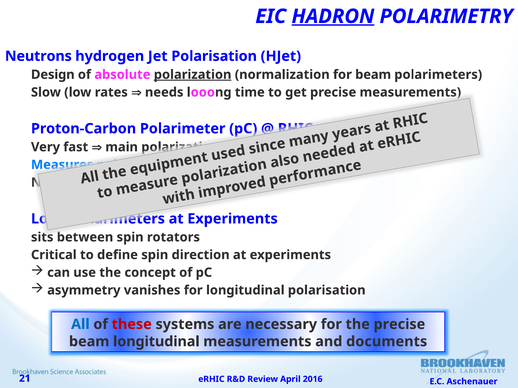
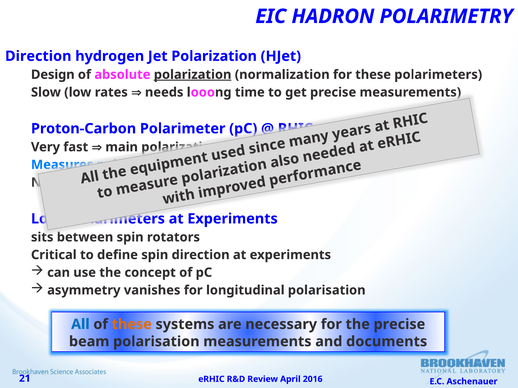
HADRON underline: present -> none (333, 16)
Neutrons: Neutrons -> Direction (38, 56)
Jet Polarisation: Polarisation -> Polarization (214, 56)
for beam: beam -> these (373, 75)
these colour: red -> orange (132, 325)
beam longitudinal: longitudinal -> polarisation (156, 342)
